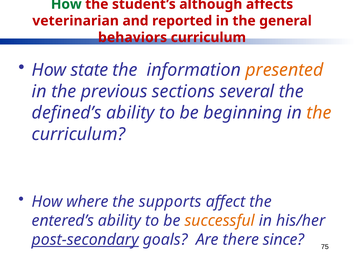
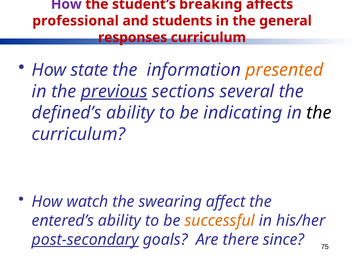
How colour: green -> purple (66, 4)
although: although -> breaking (211, 4)
veterinarian: veterinarian -> professional (76, 21)
reported: reported -> students (182, 21)
behaviors: behaviors -> responses (133, 37)
previous underline: none -> present (114, 91)
beginning: beginning -> indicating (243, 113)
the colour: orange -> black (319, 113)
where: where -> watch (87, 202)
supports: supports -> swearing (170, 202)
